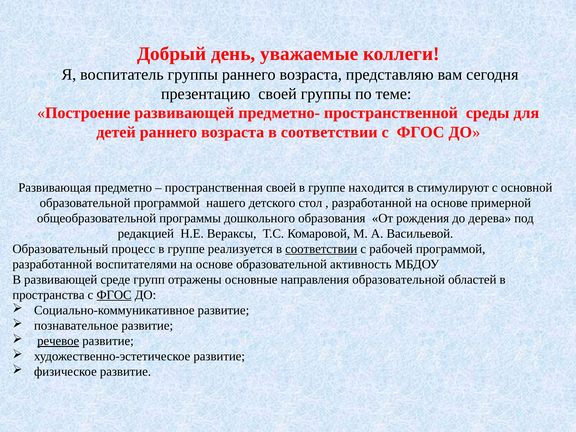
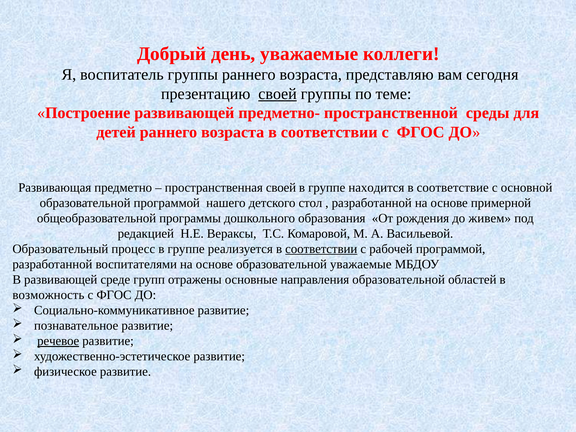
своей underline: none -> present (278, 94)
стимулируют: стимулируют -> соответствие (453, 187)
дерева: дерева -> живем (490, 218)
образовательной активность: активность -> уважаемые (361, 264)
пространства: пространства -> возможность (48, 295)
ФГОС underline: present -> none (114, 295)
